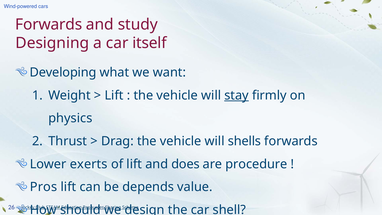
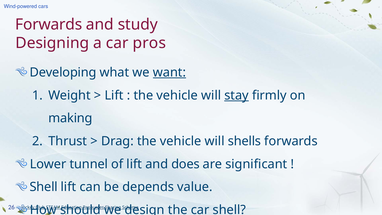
itself: itself -> pros (149, 43)
want underline: none -> present (169, 72)
physics: physics -> making (70, 118)
exerts: exerts -> tunnel (89, 164)
procedure: procedure -> significant (256, 164)
Pros: Pros -> Shell (44, 187)
